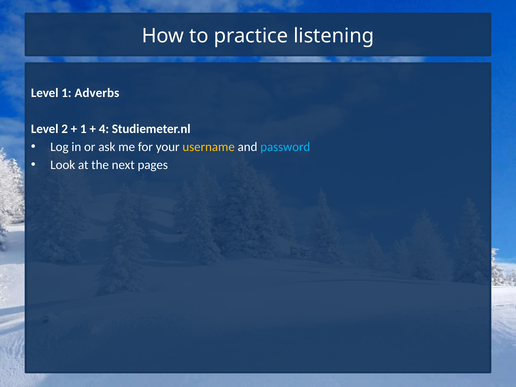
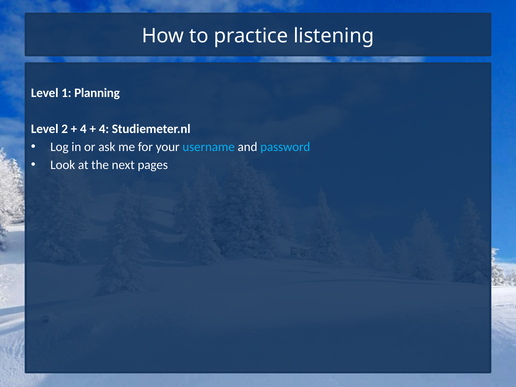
Adverbs: Adverbs -> Planning (97, 93)
1: 1 -> 4 (83, 129)
username colour: yellow -> light blue (209, 147)
